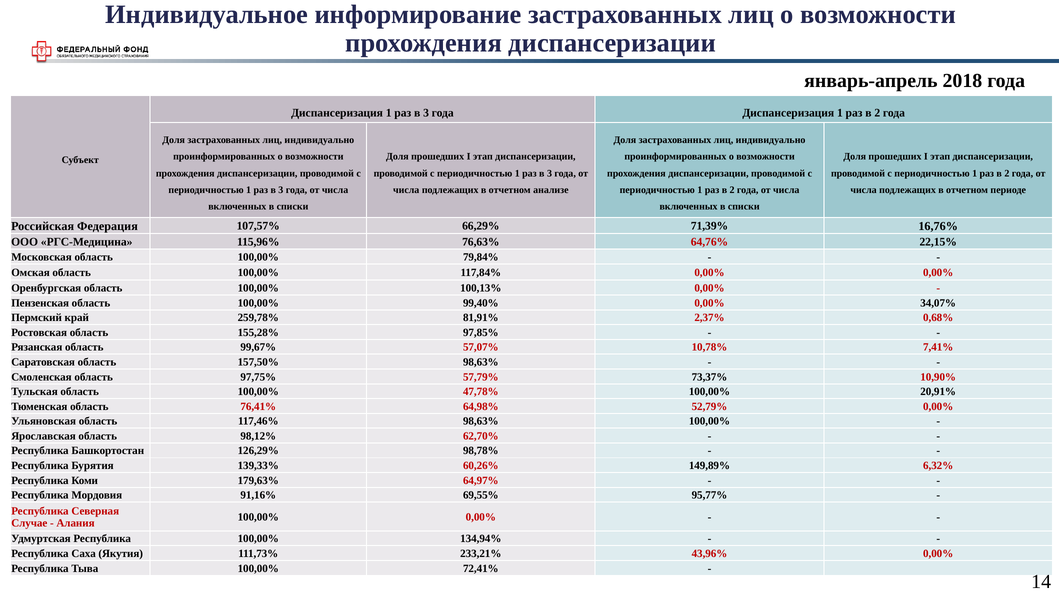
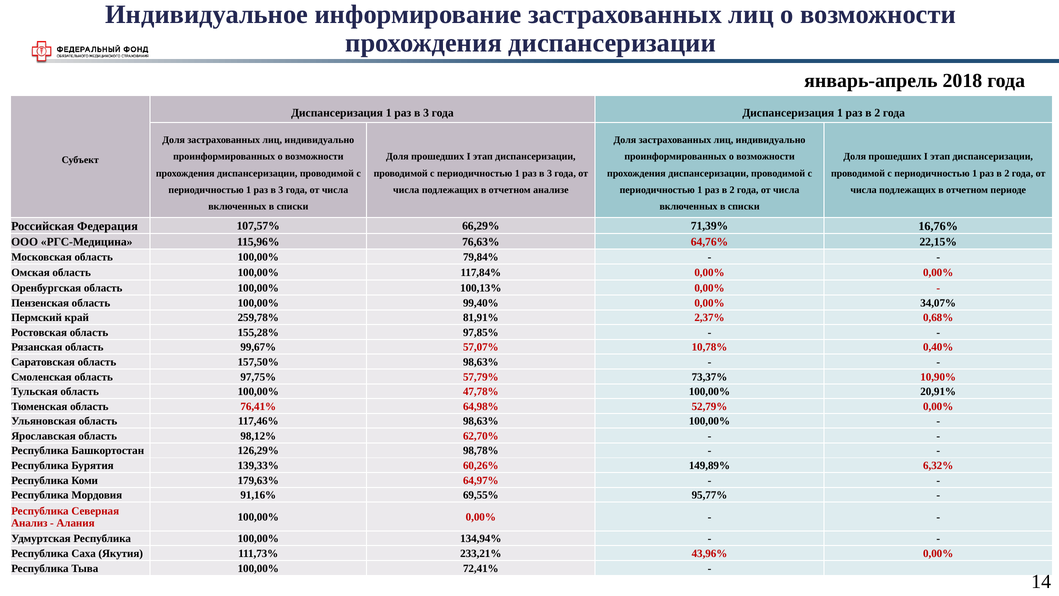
7,41%: 7,41% -> 0,40% (938, 347)
Случае: Случае -> Анализ (29, 523)
